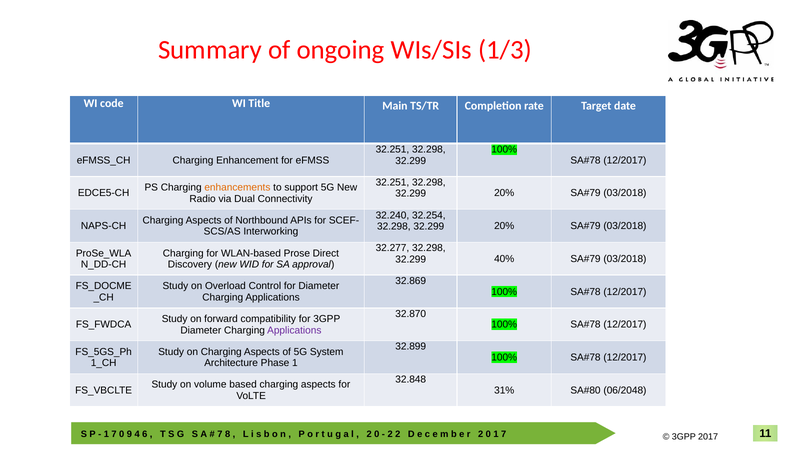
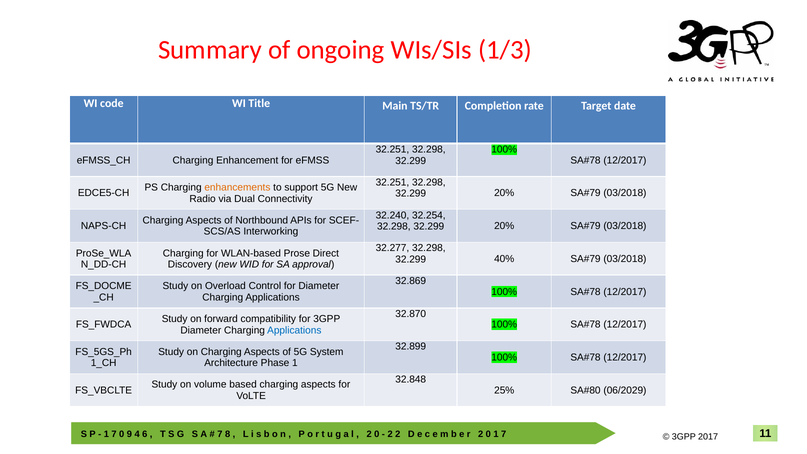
Applications colour: purple -> blue (294, 330)
31%: 31% -> 25% (504, 390)
06/2048: 06/2048 -> 06/2029 (625, 390)
